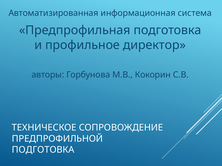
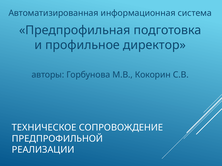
ПОДГОТОВКА: ПОДГОТОВКА -> РЕАЛИЗАЦИИ (43, 150)
